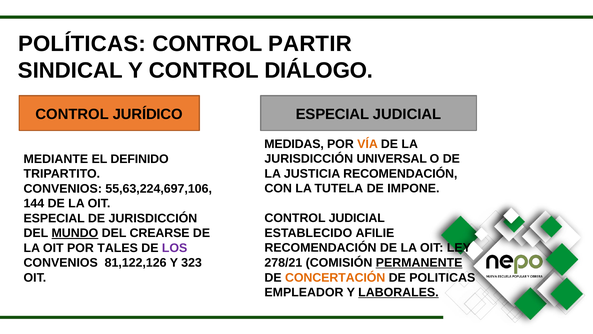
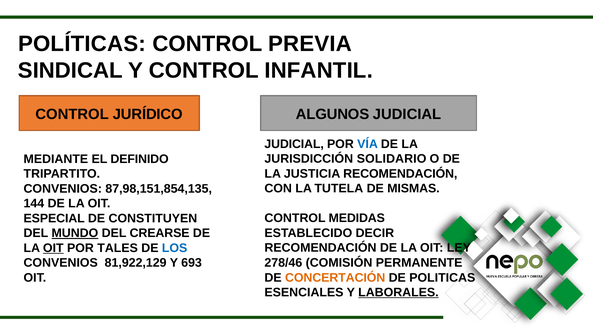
PARTIR: PARTIR -> PREVIA (310, 44)
DIÁLOGO: DIÁLOGO -> INFANTIL (319, 70)
ESPECIAL: ESPECIAL -> ALGUNOS (333, 114)
MEDIDAS: MEDIDAS -> JUDICIAL (294, 144)
VÍA colour: orange -> blue (368, 144)
UNIVERSAL: UNIVERSAL -> SOLIDARIO (392, 159)
IMPONE: IMPONE -> MISMAS (413, 188)
55,63,224,697,106: 55,63,224,697,106 -> 87,98,151,854,135 (159, 188)
CONTROL JUDICIAL: JUDICIAL -> MEDIDAS (357, 218)
DE JURISDICCIÓN: JURISDICCIÓN -> CONSTITUYEN (153, 218)
AFILIE: AFILIE -> DECIR (375, 233)
OIT underline: none -> present (53, 248)
LOS colour: purple -> blue (175, 248)
278/21: 278/21 -> 278/46 (283, 262)
PERMANENTE underline: present -> none (419, 262)
81,122,126: 81,122,126 -> 81,922,129 (136, 263)
323: 323 -> 693 (192, 263)
EMPLEADOR: EMPLEADOR -> ESENCIALES (304, 292)
